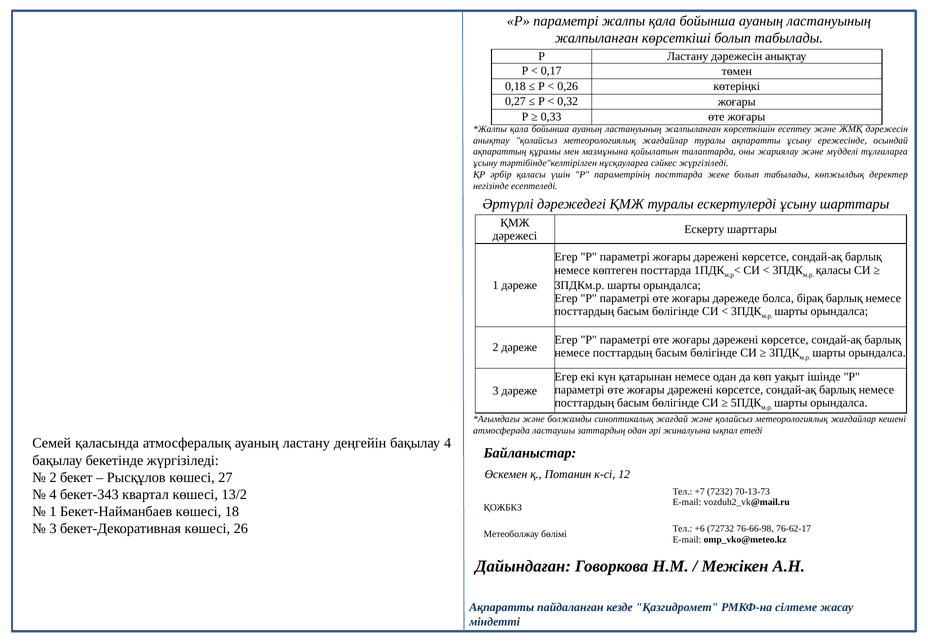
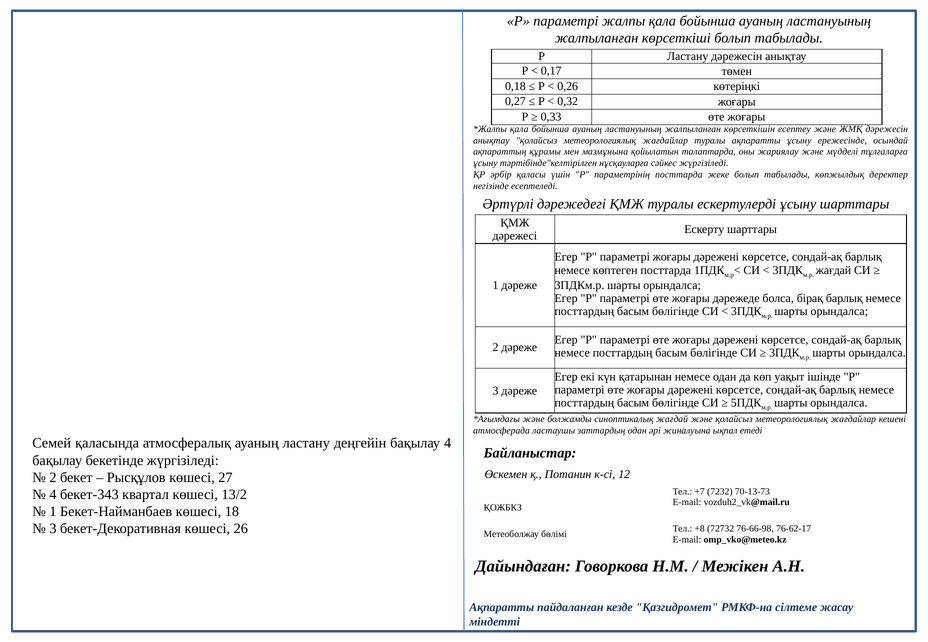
қаласы: қаласы -> жағдай (834, 270)
+6: +6 -> +8 (700, 529)
